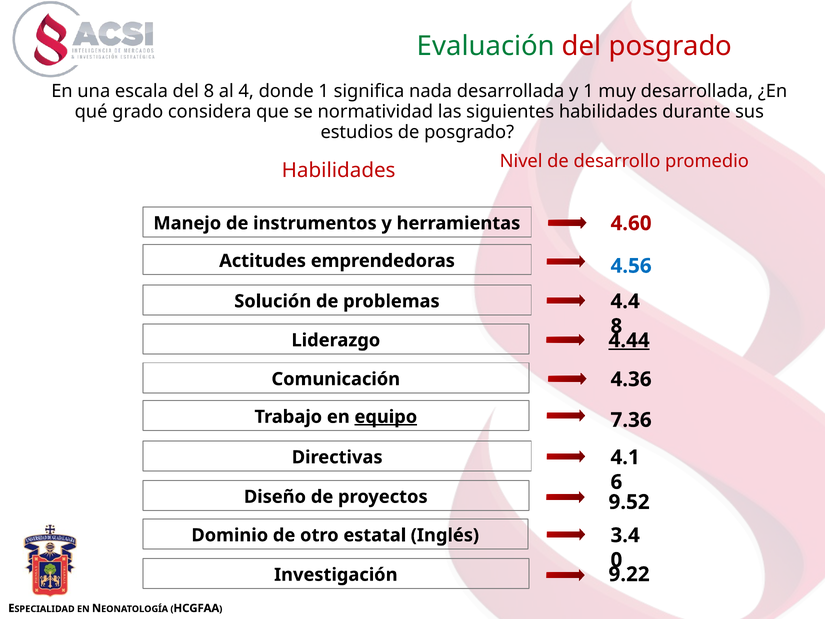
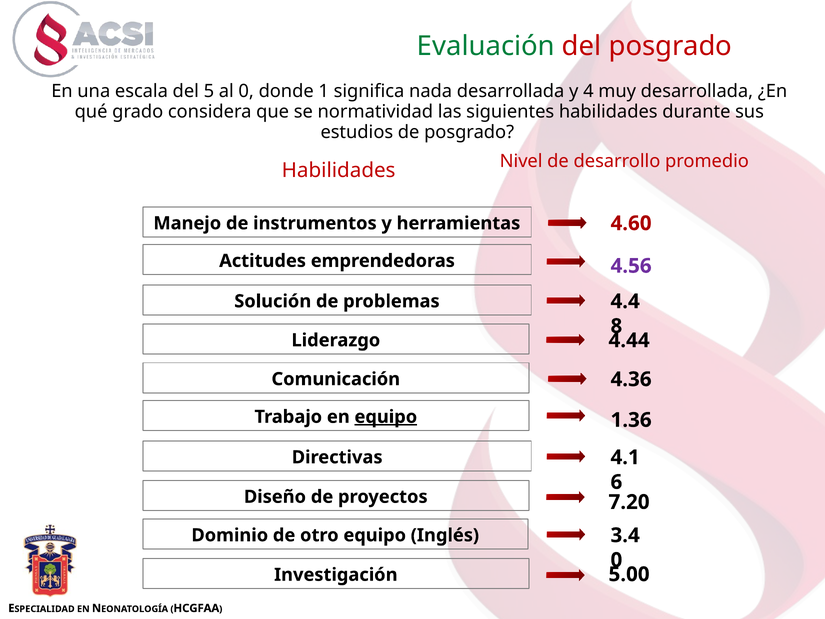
del 8: 8 -> 5 (209, 91)
al 4: 4 -> 0 (246, 91)
y 1: 1 -> 4 (588, 91)
4.56 colour: blue -> purple (631, 266)
4.44 underline: present -> none (629, 340)
7.36: 7.36 -> 1.36 (631, 420)
9.52: 9.52 -> 7.20 (629, 502)
otro estatal: estatal -> equipo (375, 535)
9.22: 9.22 -> 5.00 (629, 574)
